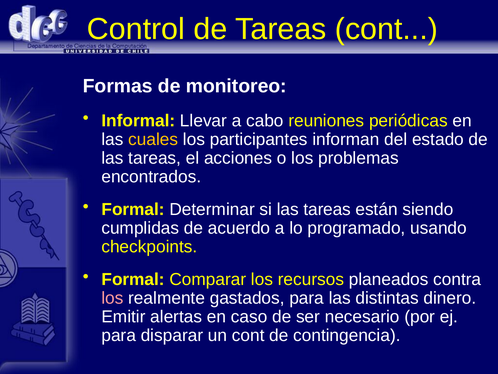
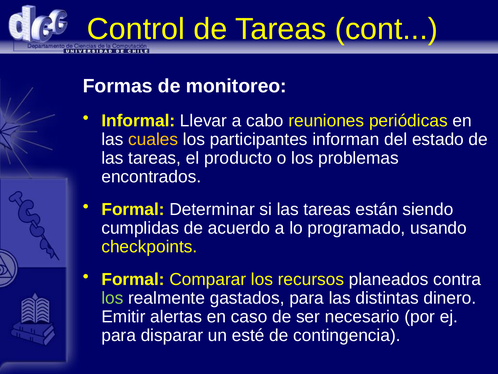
acciones: acciones -> producto (238, 158)
los colour: pink -> light green (113, 298)
un cont: cont -> esté (248, 335)
